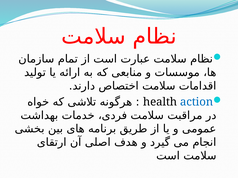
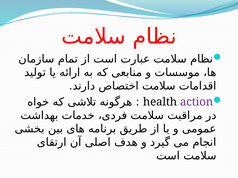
action colour: blue -> purple (197, 102)
